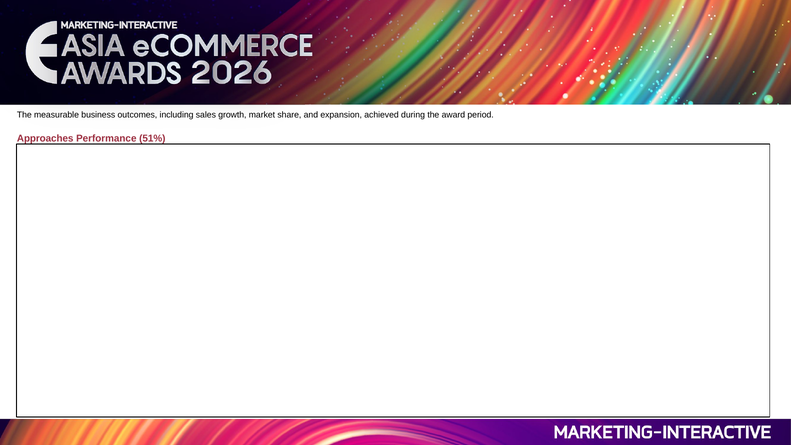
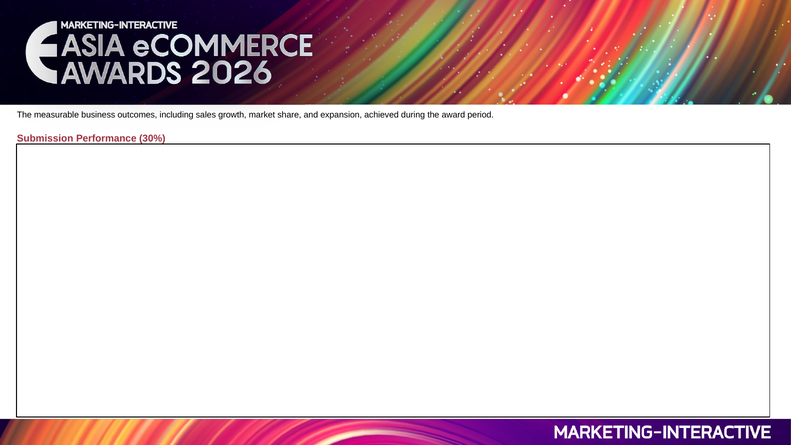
Approaches: Approaches -> Submission (45, 138)
51%: 51% -> 30% (152, 138)
